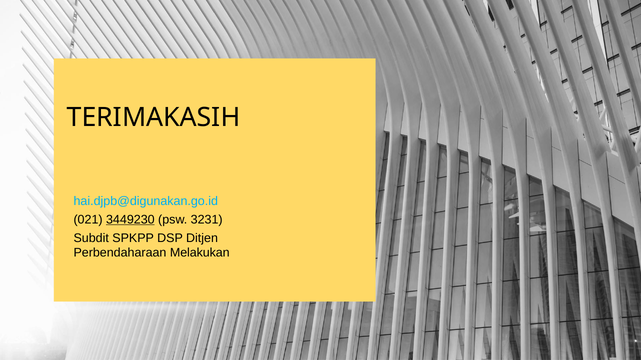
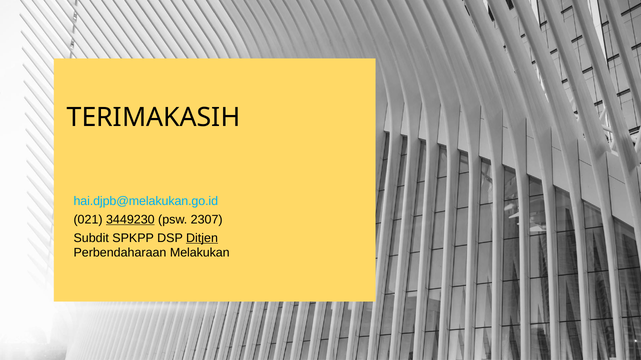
hai.djpb@digunakan.go.id: hai.djpb@digunakan.go.id -> hai.djpb@melakukan.go.id (146, 201)
3231: 3231 -> 2307 (207, 220)
Ditjen underline: none -> present (202, 238)
